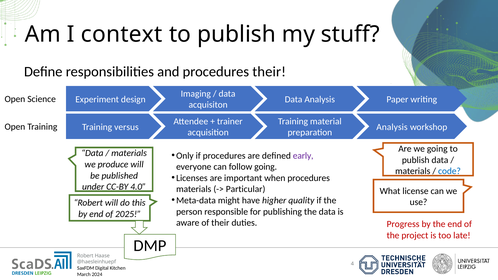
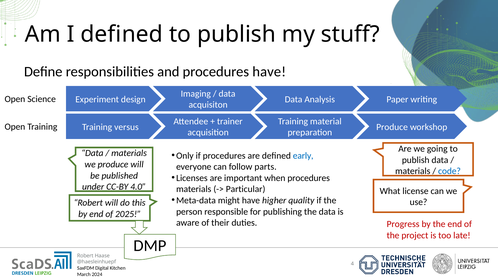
I context: context -> defined (122, 34)
procedures their: their -> have (269, 72)
Analysis: Analysis -> Produce (392, 127)
early colour: purple -> blue (303, 156)
follow going: going -> parts (266, 167)
